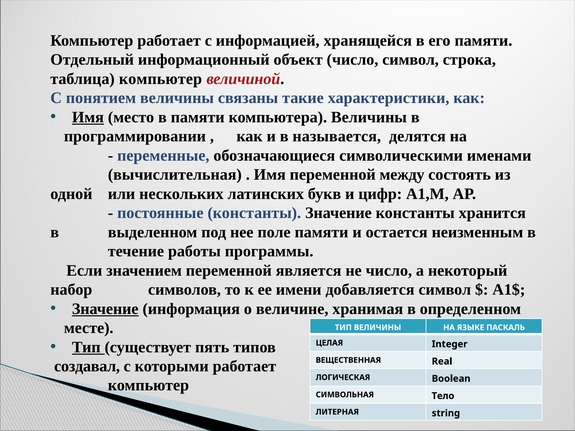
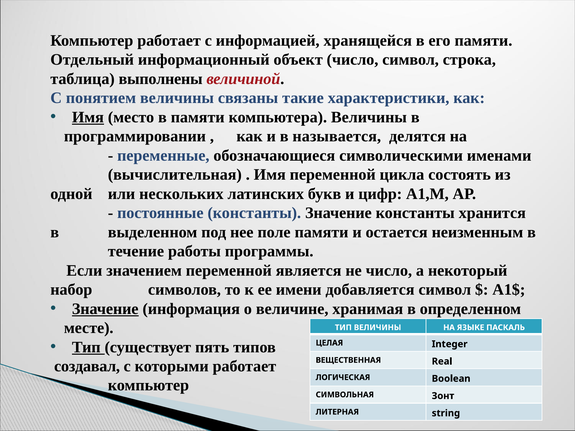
таблица компьютер: компьютер -> выполнены (161, 79)
между: между -> цикла (402, 175)
Тело: Тело -> Зонт (443, 396)
